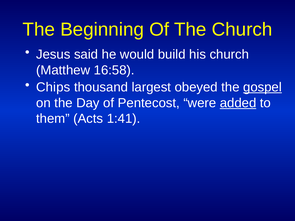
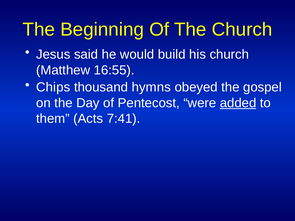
16:58: 16:58 -> 16:55 (114, 70)
largest: largest -> hymns (151, 87)
gospel underline: present -> none (262, 87)
1:41: 1:41 -> 7:41 (124, 119)
